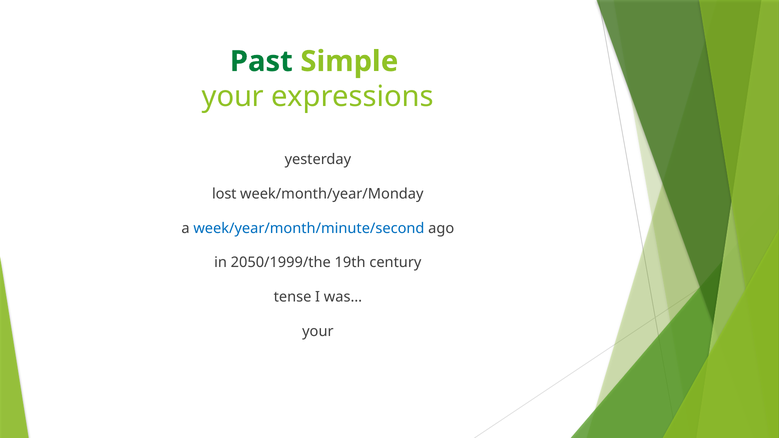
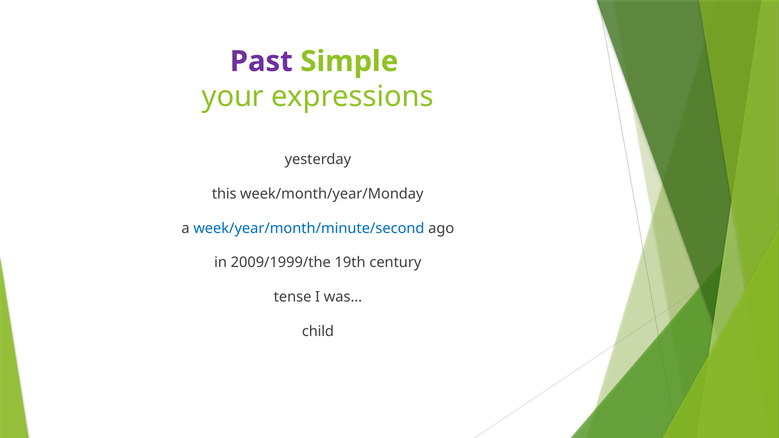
Past colour: green -> purple (261, 61)
lost: lost -> this (224, 194)
2050/1999/the: 2050/1999/the -> 2009/1999/the (281, 263)
your: your -> child (318, 332)
